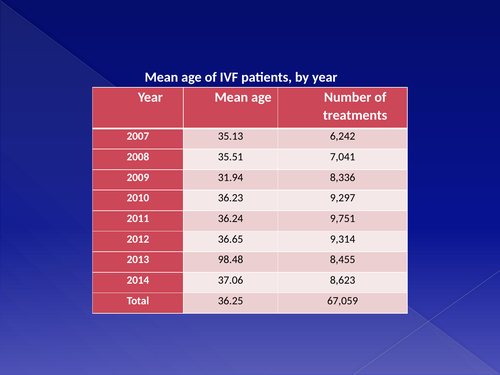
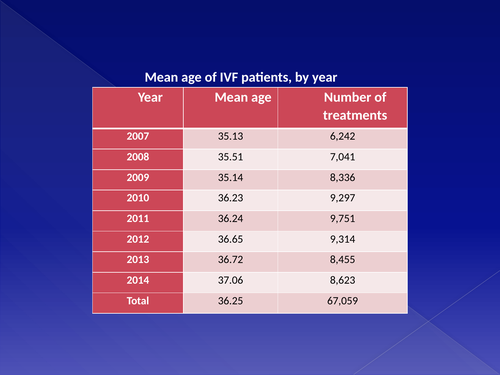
31.94: 31.94 -> 35.14 (231, 177)
98.48: 98.48 -> 36.72 (231, 260)
